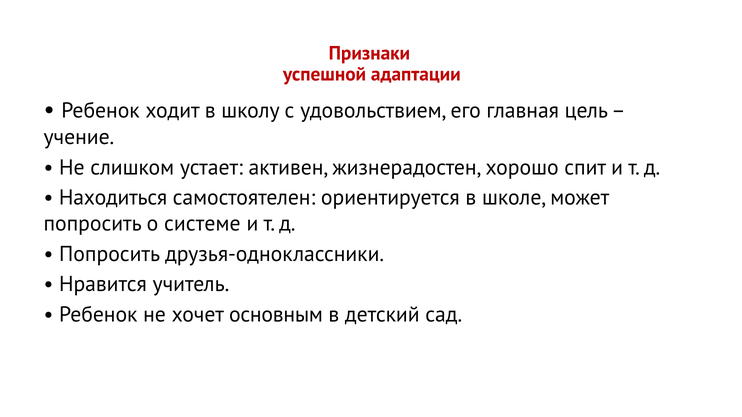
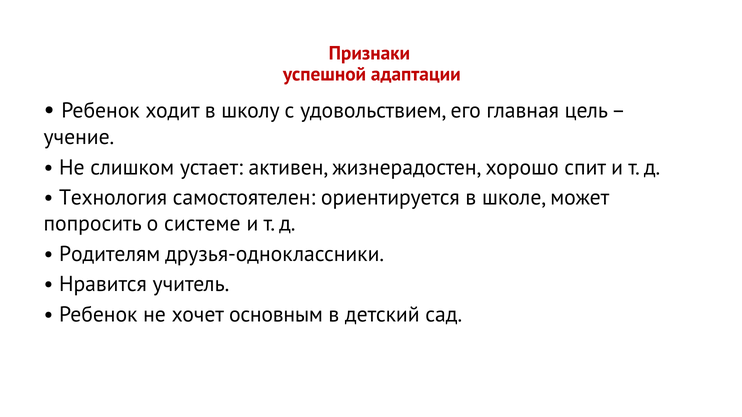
Находиться: Находиться -> Технология (113, 198)
Попросить: Попросить -> Родителям (110, 254)
